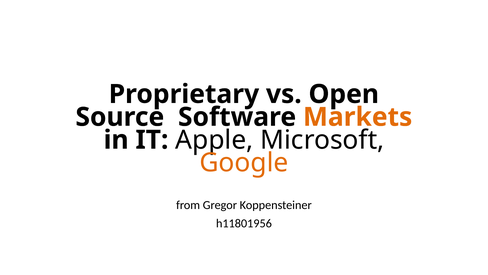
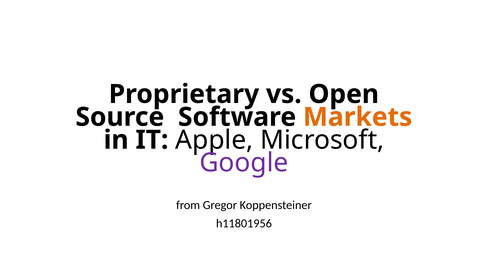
Google colour: orange -> purple (244, 163)
